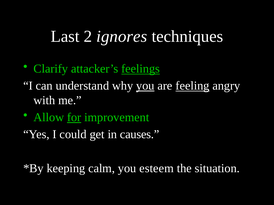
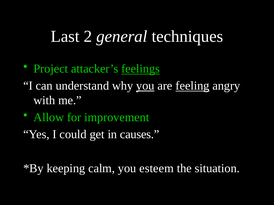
ignores: ignores -> general (122, 37)
Clarify: Clarify -> Project (51, 69)
for underline: present -> none (74, 118)
